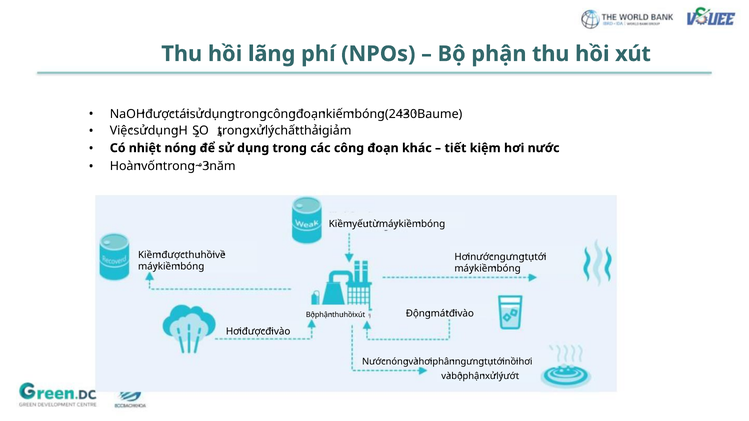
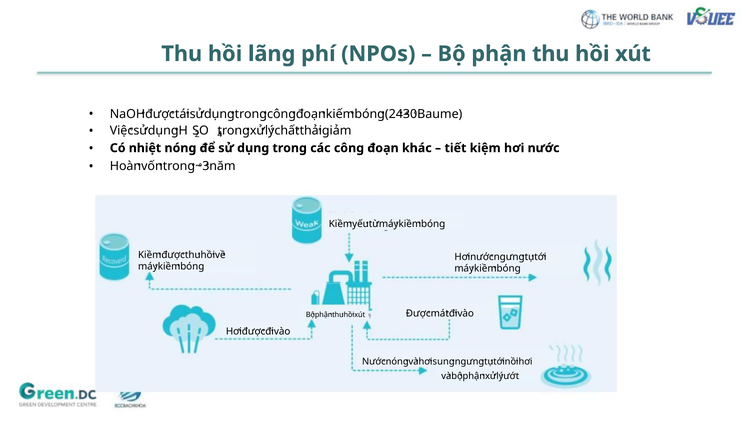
Động: Động -> Được (418, 314)
phân: phân -> sung (444, 362)
